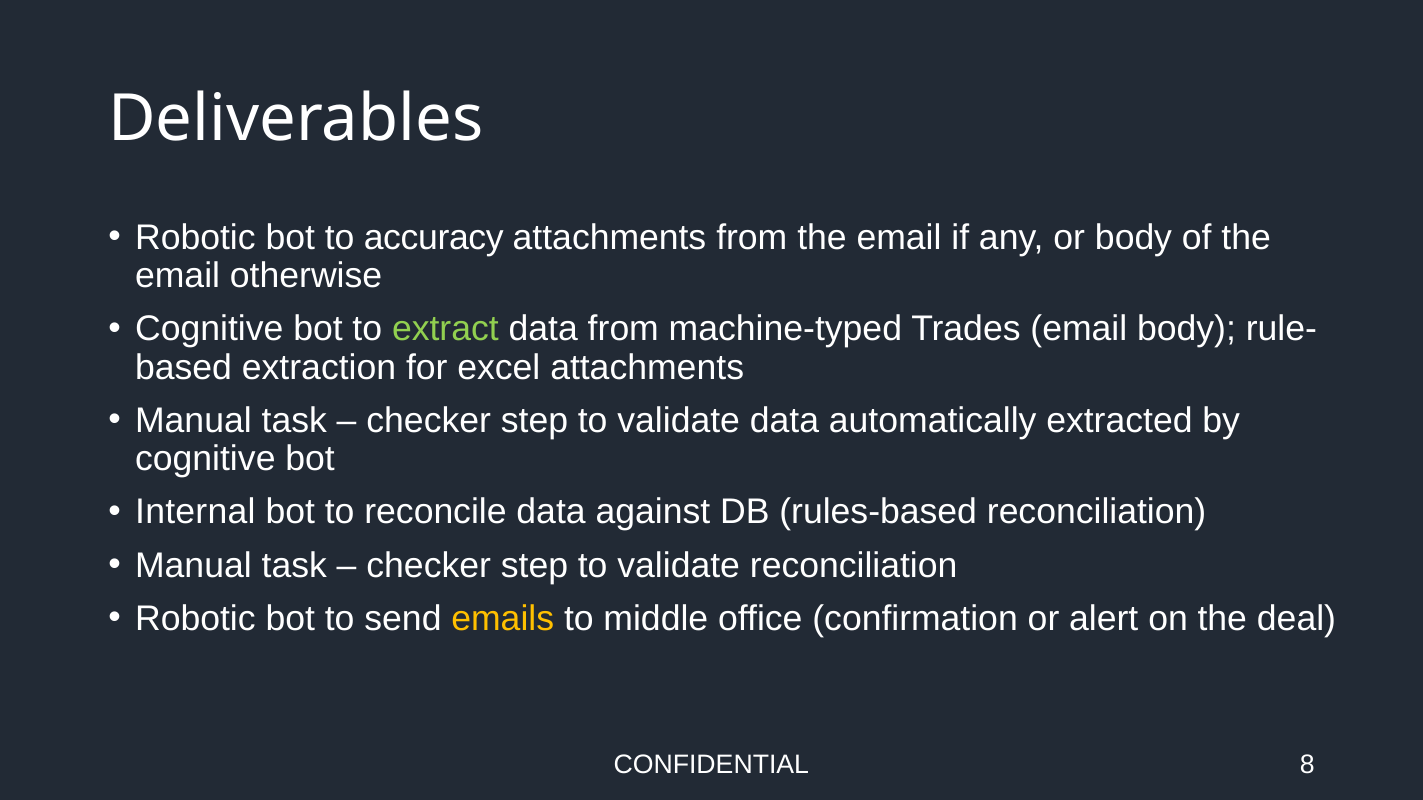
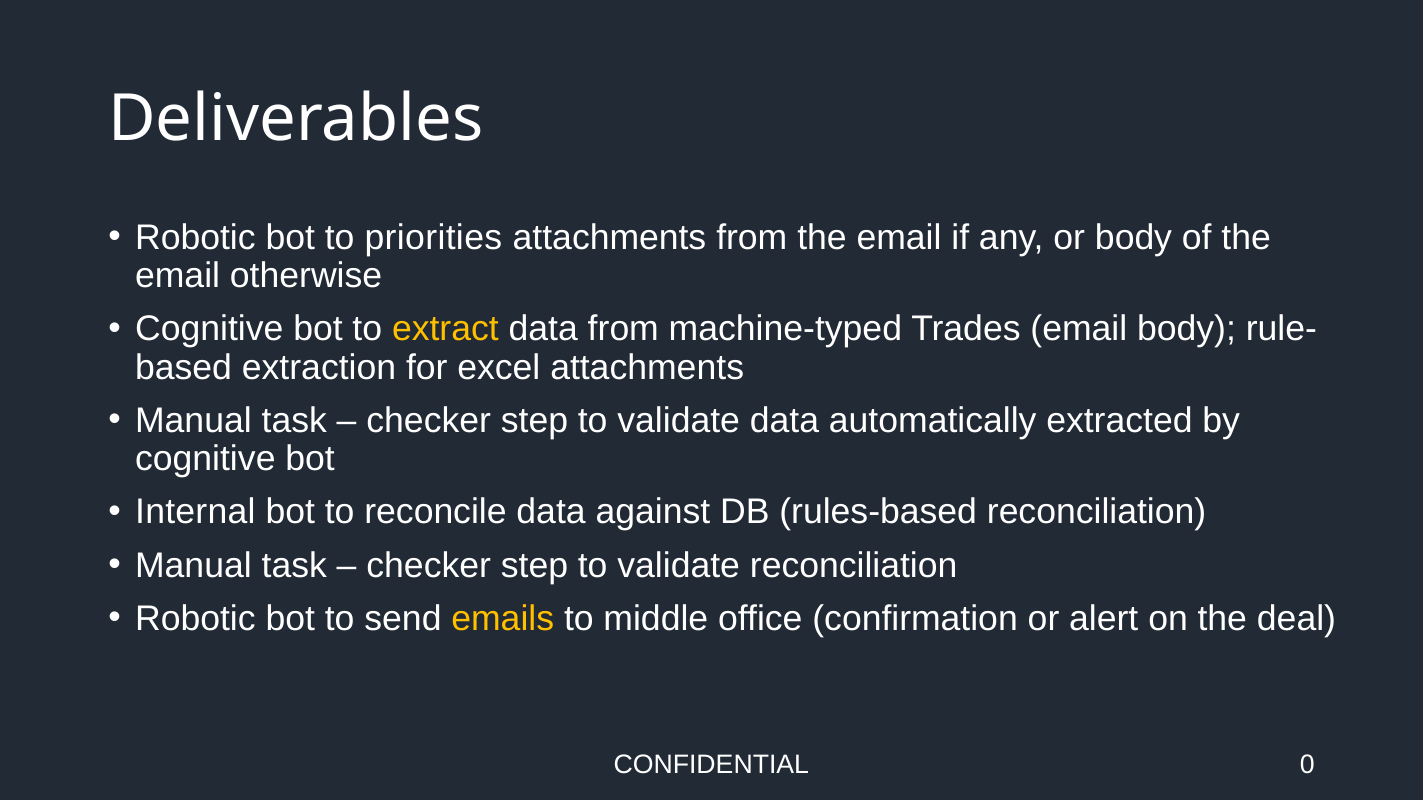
accuracy: accuracy -> priorities (433, 237)
extract colour: light green -> yellow (445, 329)
8: 8 -> 0 (1307, 765)
